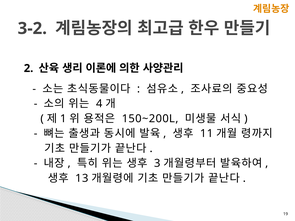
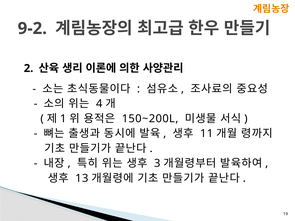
3-2: 3-2 -> 9-2 (32, 28)
